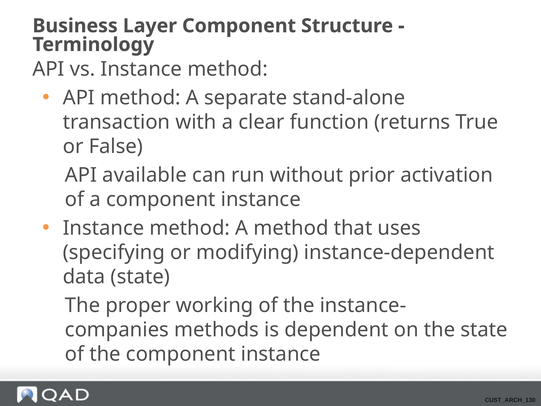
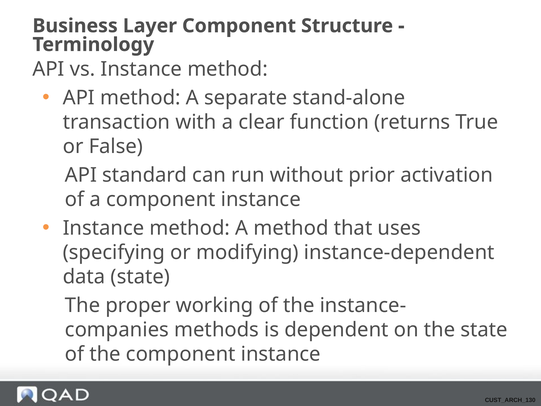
available: available -> standard (145, 175)
